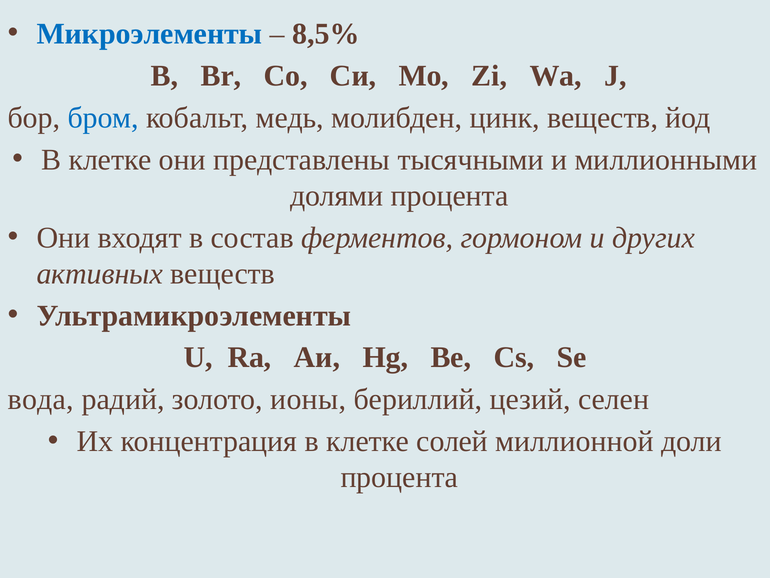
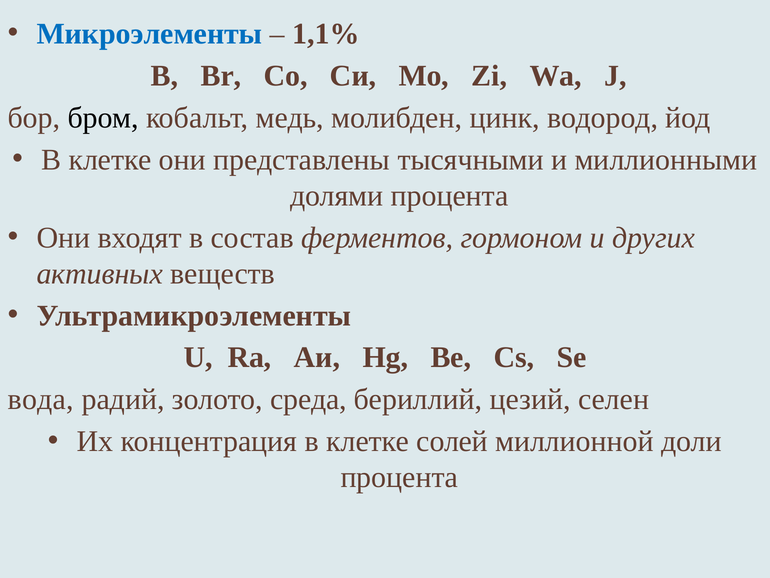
8,5%: 8,5% -> 1,1% (326, 34)
бром colour: blue -> black (103, 118)
цинк веществ: веществ -> водород (603, 118)
ионы: ионы -> среда (308, 399)
